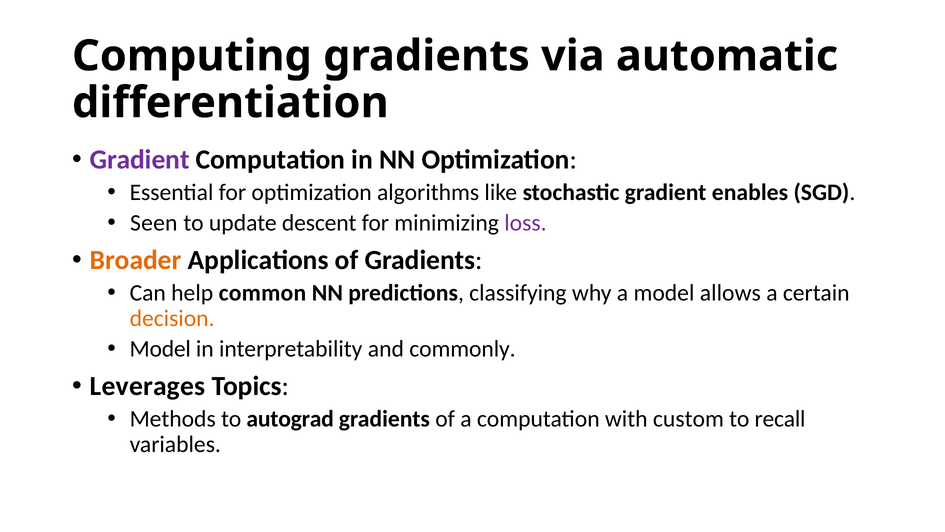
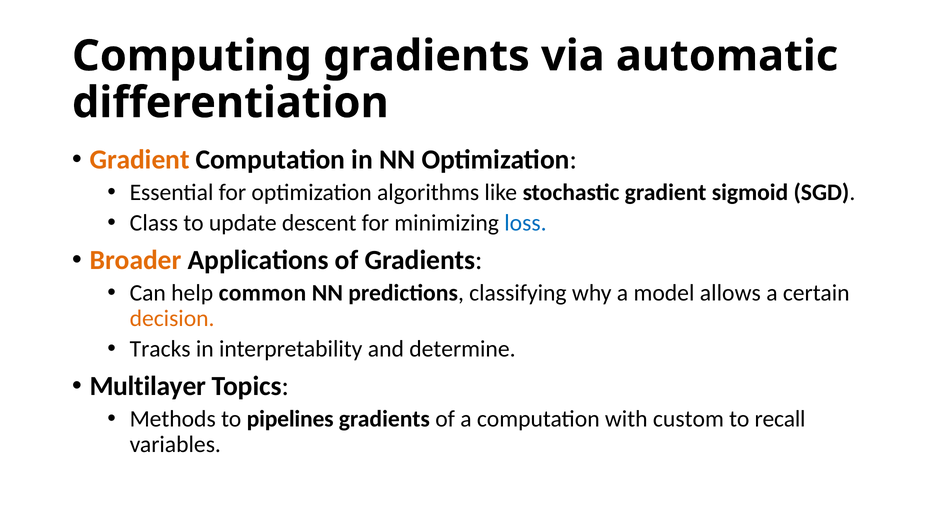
Gradient colour: purple -> orange (140, 160)
enables: enables -> sigmoid (750, 192)
Seen: Seen -> Class (154, 223)
loss colour: purple -> blue (525, 223)
Model: Model -> Tracks (160, 349)
commonly: commonly -> determine (462, 349)
Leverages: Leverages -> Multilayer (148, 386)
autograd: autograd -> pipelines (290, 419)
